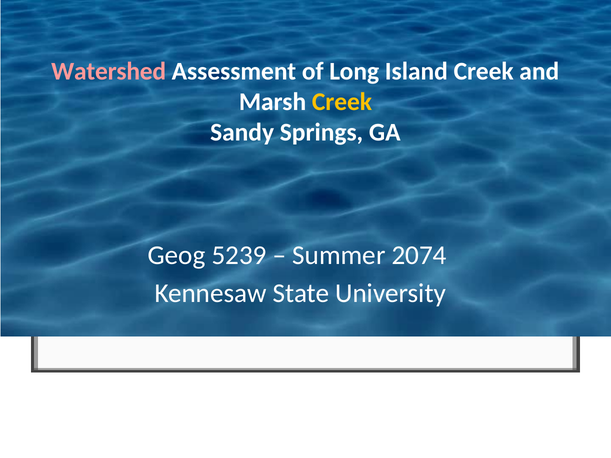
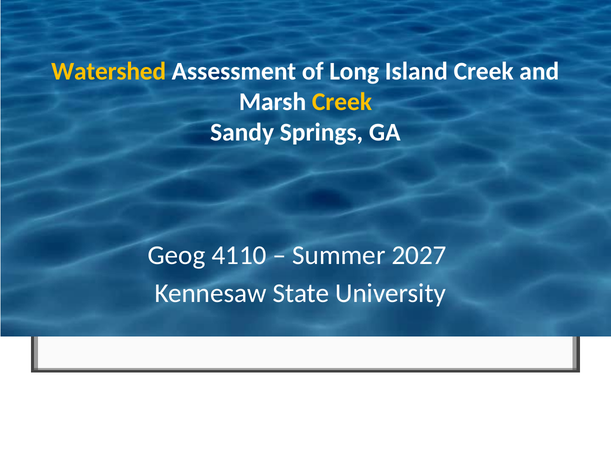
Watershed colour: pink -> yellow (109, 71)
5239: 5239 -> 4110 (239, 255)
2074: 2074 -> 2027 (419, 255)
